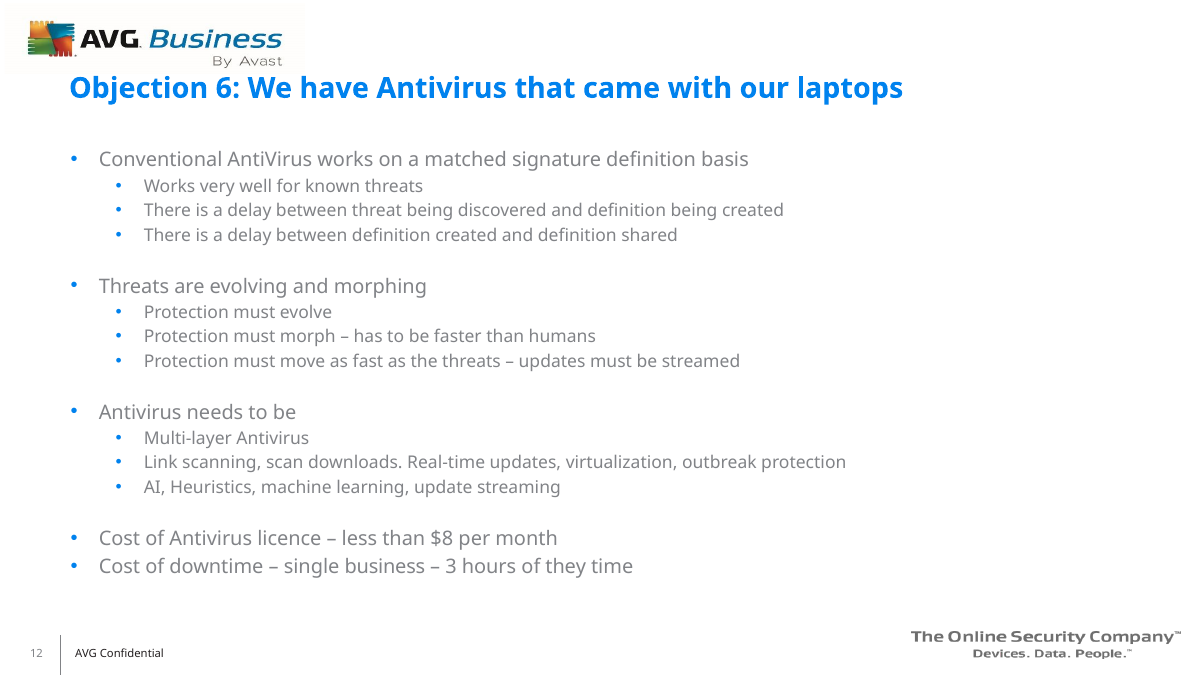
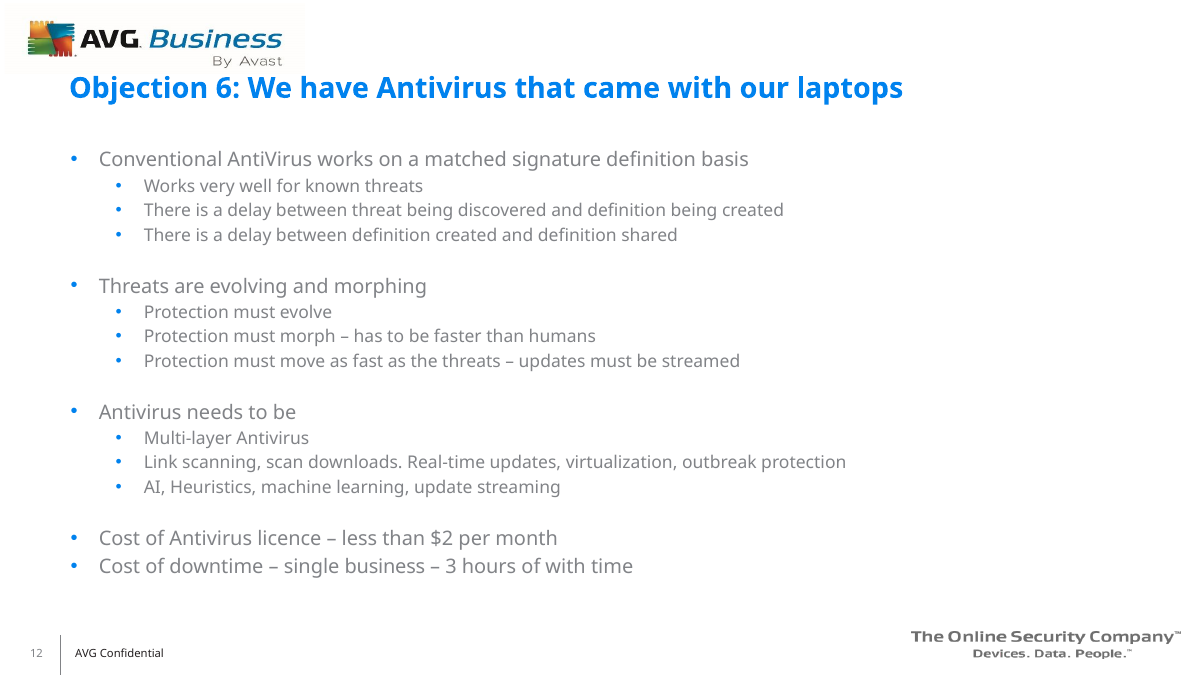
$8: $8 -> $2 (442, 539)
of they: they -> with (566, 567)
